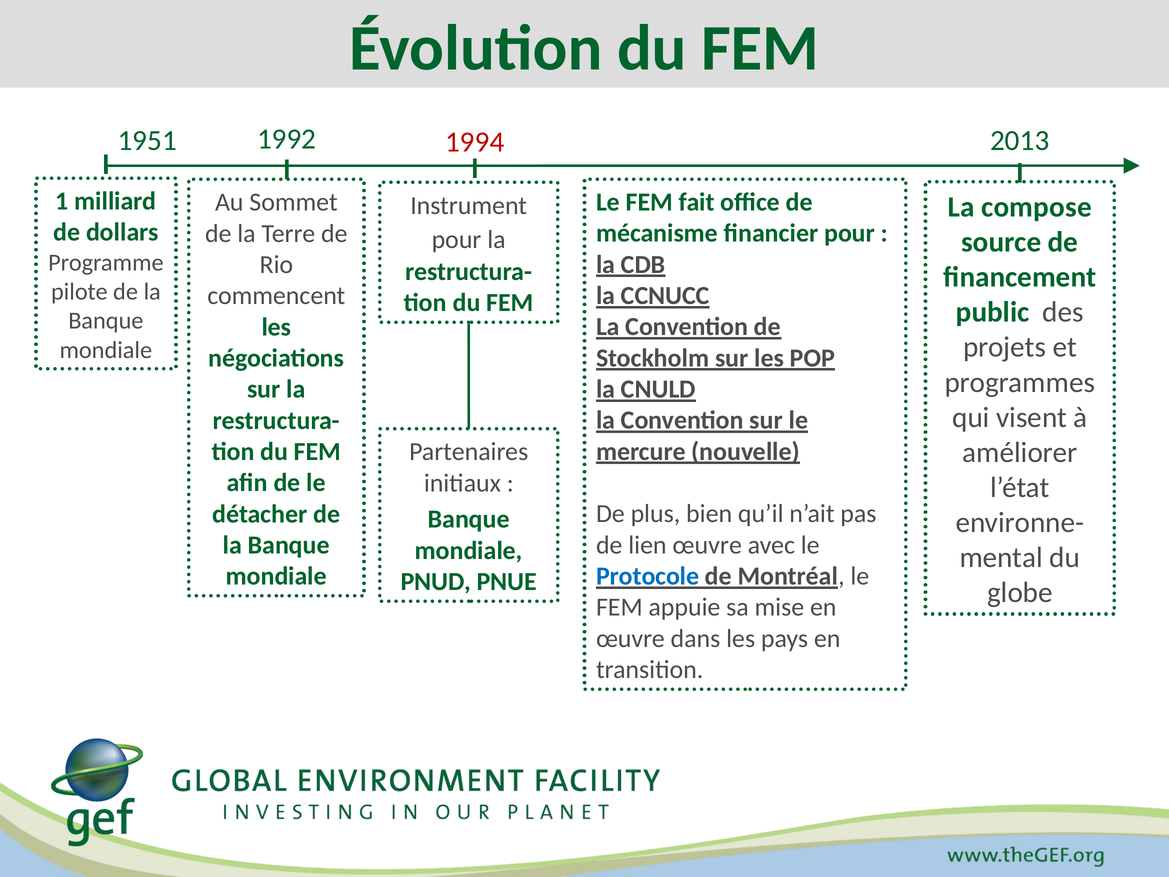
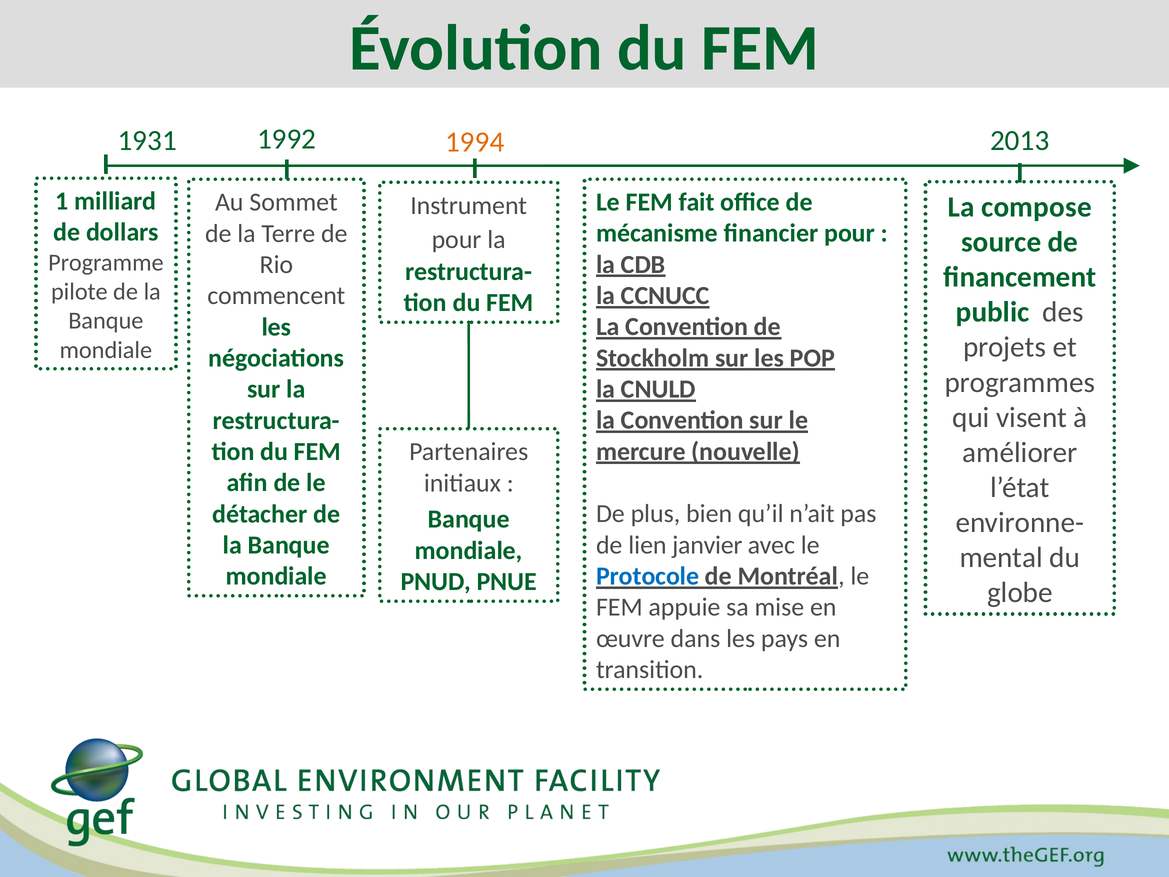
1951: 1951 -> 1931 (147, 140)
1994 colour: red -> orange (475, 142)
lien œuvre: œuvre -> janvier (707, 545)
